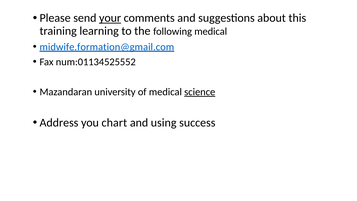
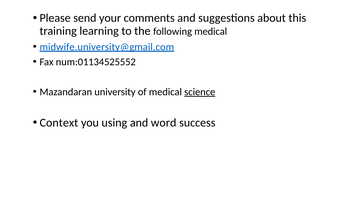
your underline: present -> none (110, 18)
midwife.formation@gmail.com: midwife.formation@gmail.com -> midwife.university@gmail.com (107, 47)
Address: Address -> Context (59, 123)
chart: chart -> using (114, 123)
using: using -> word (164, 123)
